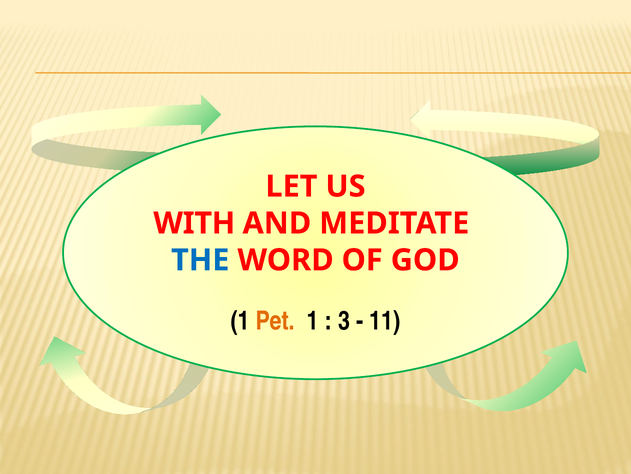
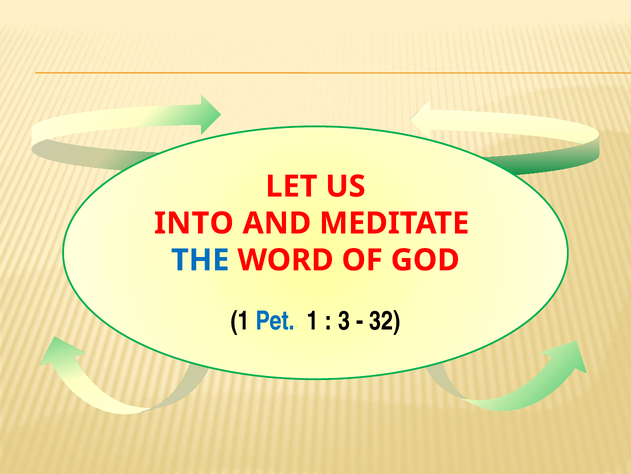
WITH: WITH -> INTO (194, 223)
Pet colour: orange -> blue (275, 320)
11: 11 -> 32 (385, 320)
